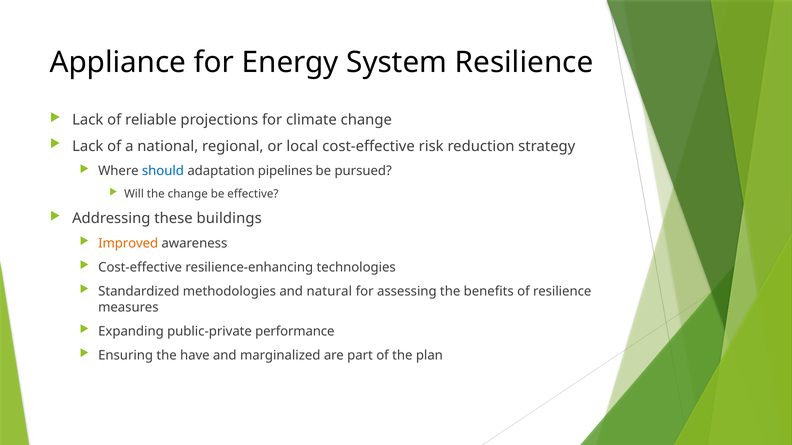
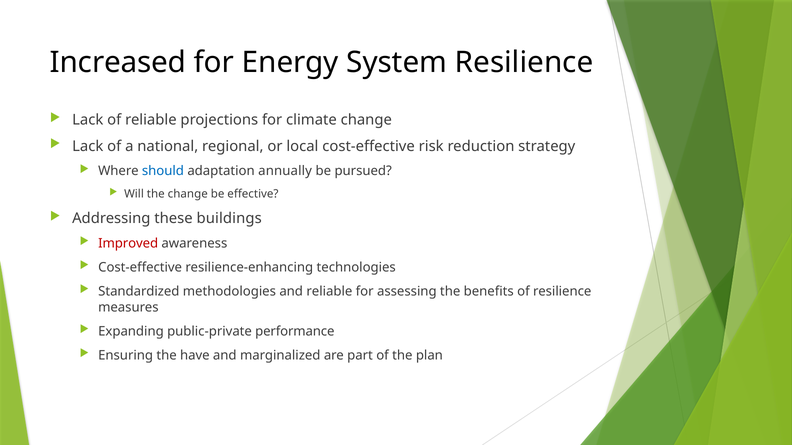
Appliance: Appliance -> Increased (118, 62)
pipelines: pipelines -> annually (285, 171)
Improved colour: orange -> red (128, 244)
and natural: natural -> reliable (329, 292)
